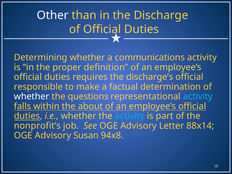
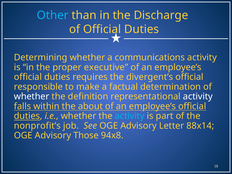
Other colour: white -> light blue (53, 15)
definition: definition -> executive (106, 67)
discharge’s: discharge’s -> divergent’s (150, 77)
questions: questions -> definition (88, 96)
activity colour: light blue -> white (198, 96)
Susan: Susan -> Those (86, 135)
